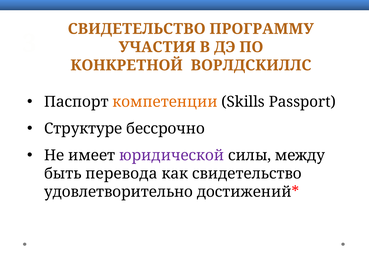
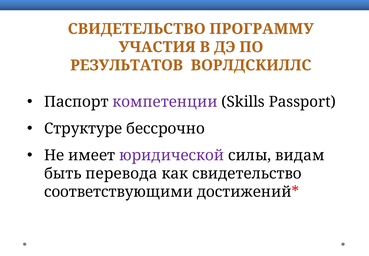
КОНКРЕТНОЙ: КОНКРЕТНОЙ -> РЕЗУЛЬТАТОВ (127, 65)
компетенции colour: orange -> purple (165, 102)
между: между -> видам (300, 155)
удовлетворительно: удовлетворительно -> соответствующими (119, 191)
